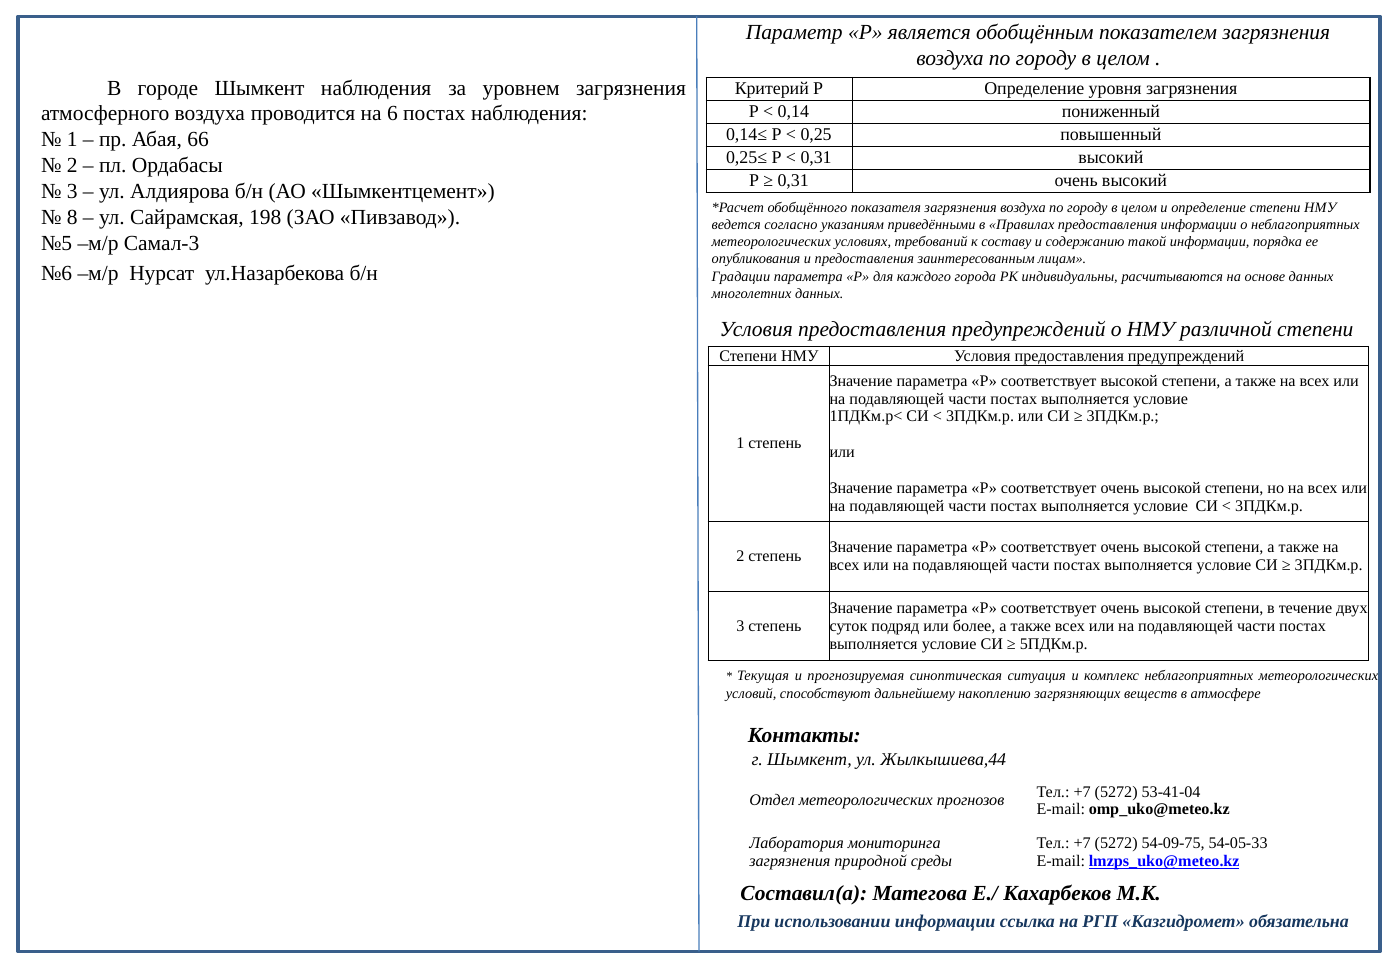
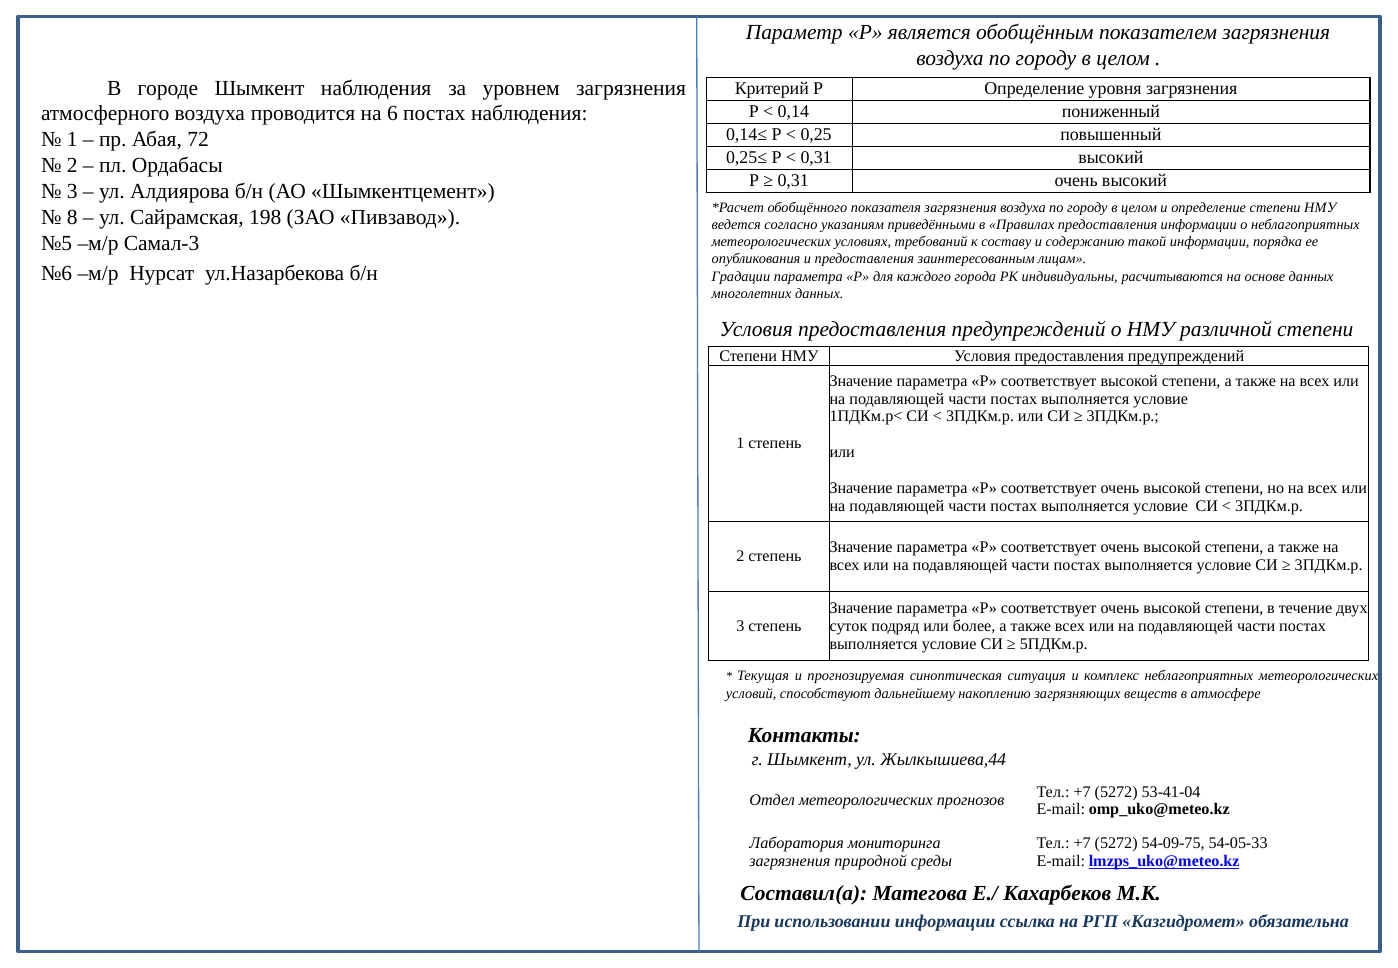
66: 66 -> 72 (198, 140)
